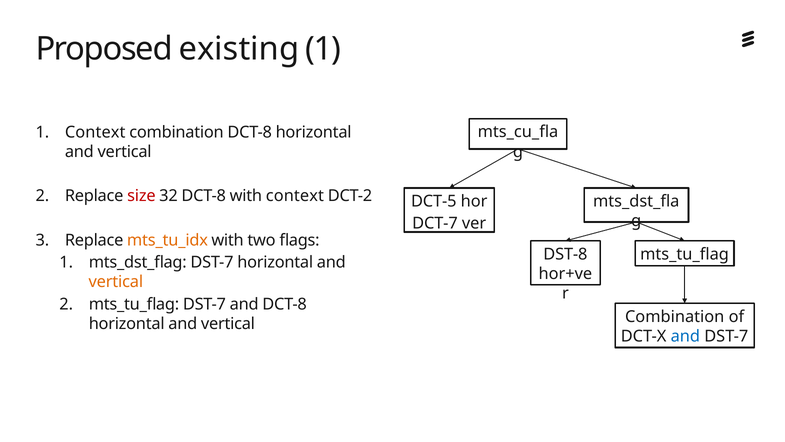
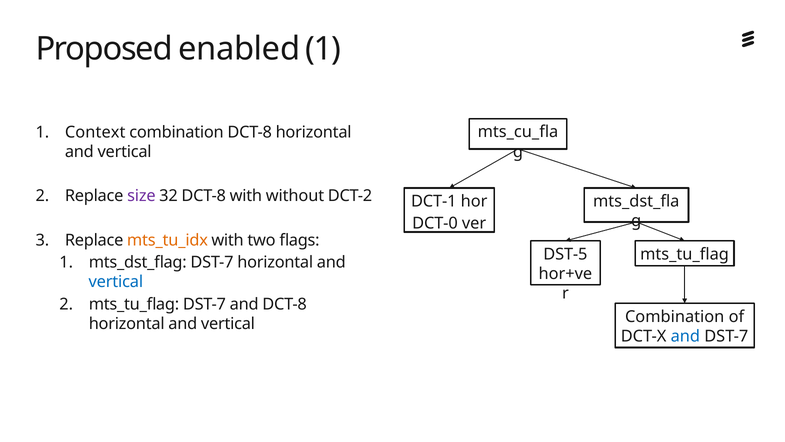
existing: existing -> enabled (239, 49)
size colour: red -> purple (141, 196)
with context: context -> without (295, 196)
DCT-5: DCT-5 -> DCT-1 (434, 201)
DCT-7: DCT-7 -> DCT-0 (435, 223)
DST-8: DST-8 -> DST-5 (565, 254)
vertical colour: orange -> blue (116, 282)
